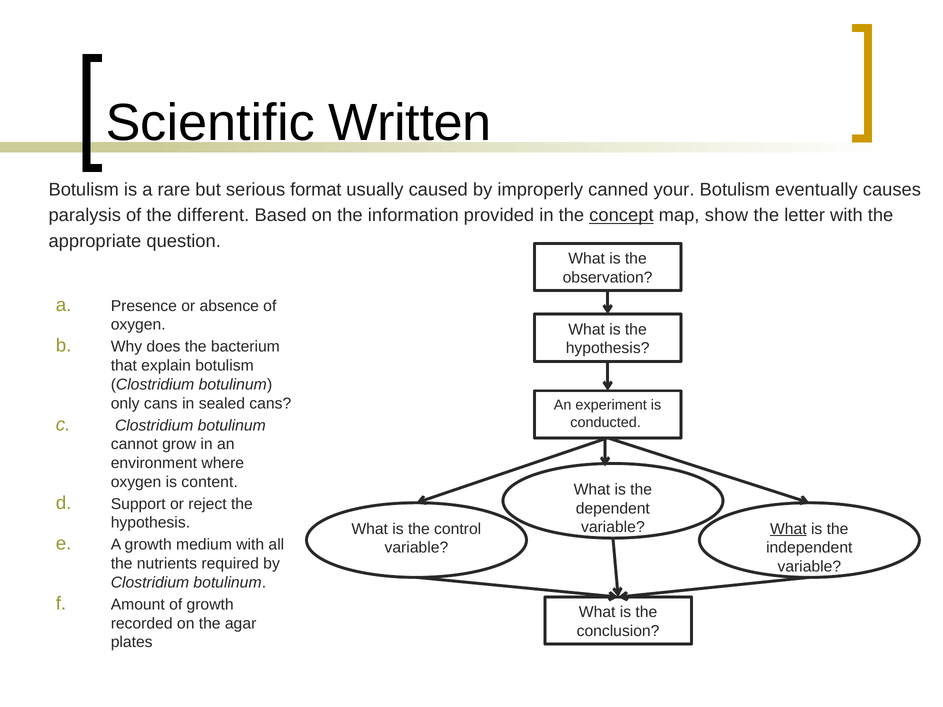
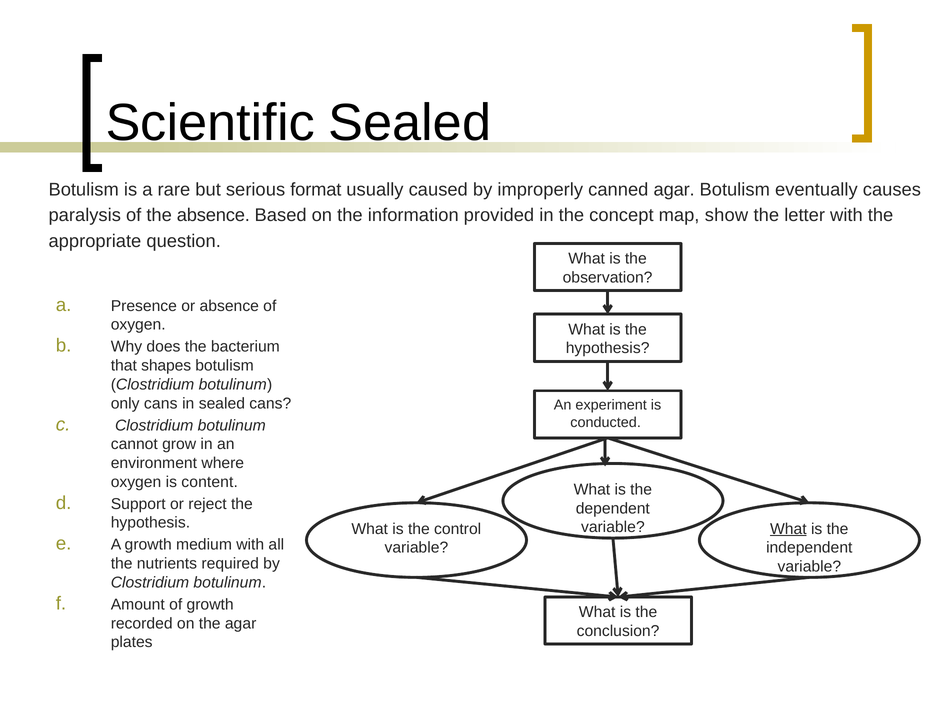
Scientific Written: Written -> Sealed (410, 123)
canned your: your -> agar (674, 190)
the different: different -> absence (213, 216)
concept underline: present -> none (621, 216)
explain: explain -> shapes (166, 366)
